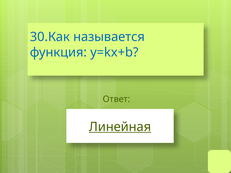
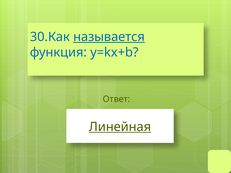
называется underline: none -> present (109, 37)
